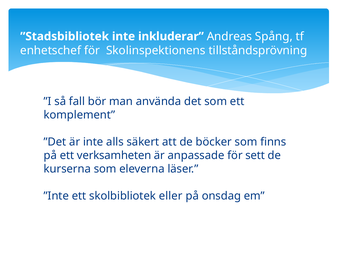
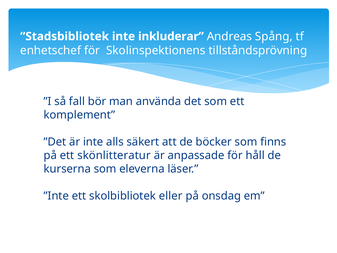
verksamheten: verksamheten -> skönlitteratur (114, 155)
sett: sett -> håll (255, 155)
